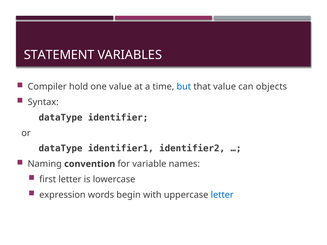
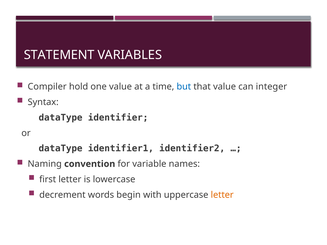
objects: objects -> integer (271, 87)
expression: expression -> decrement (62, 195)
letter colour: blue -> orange (222, 195)
